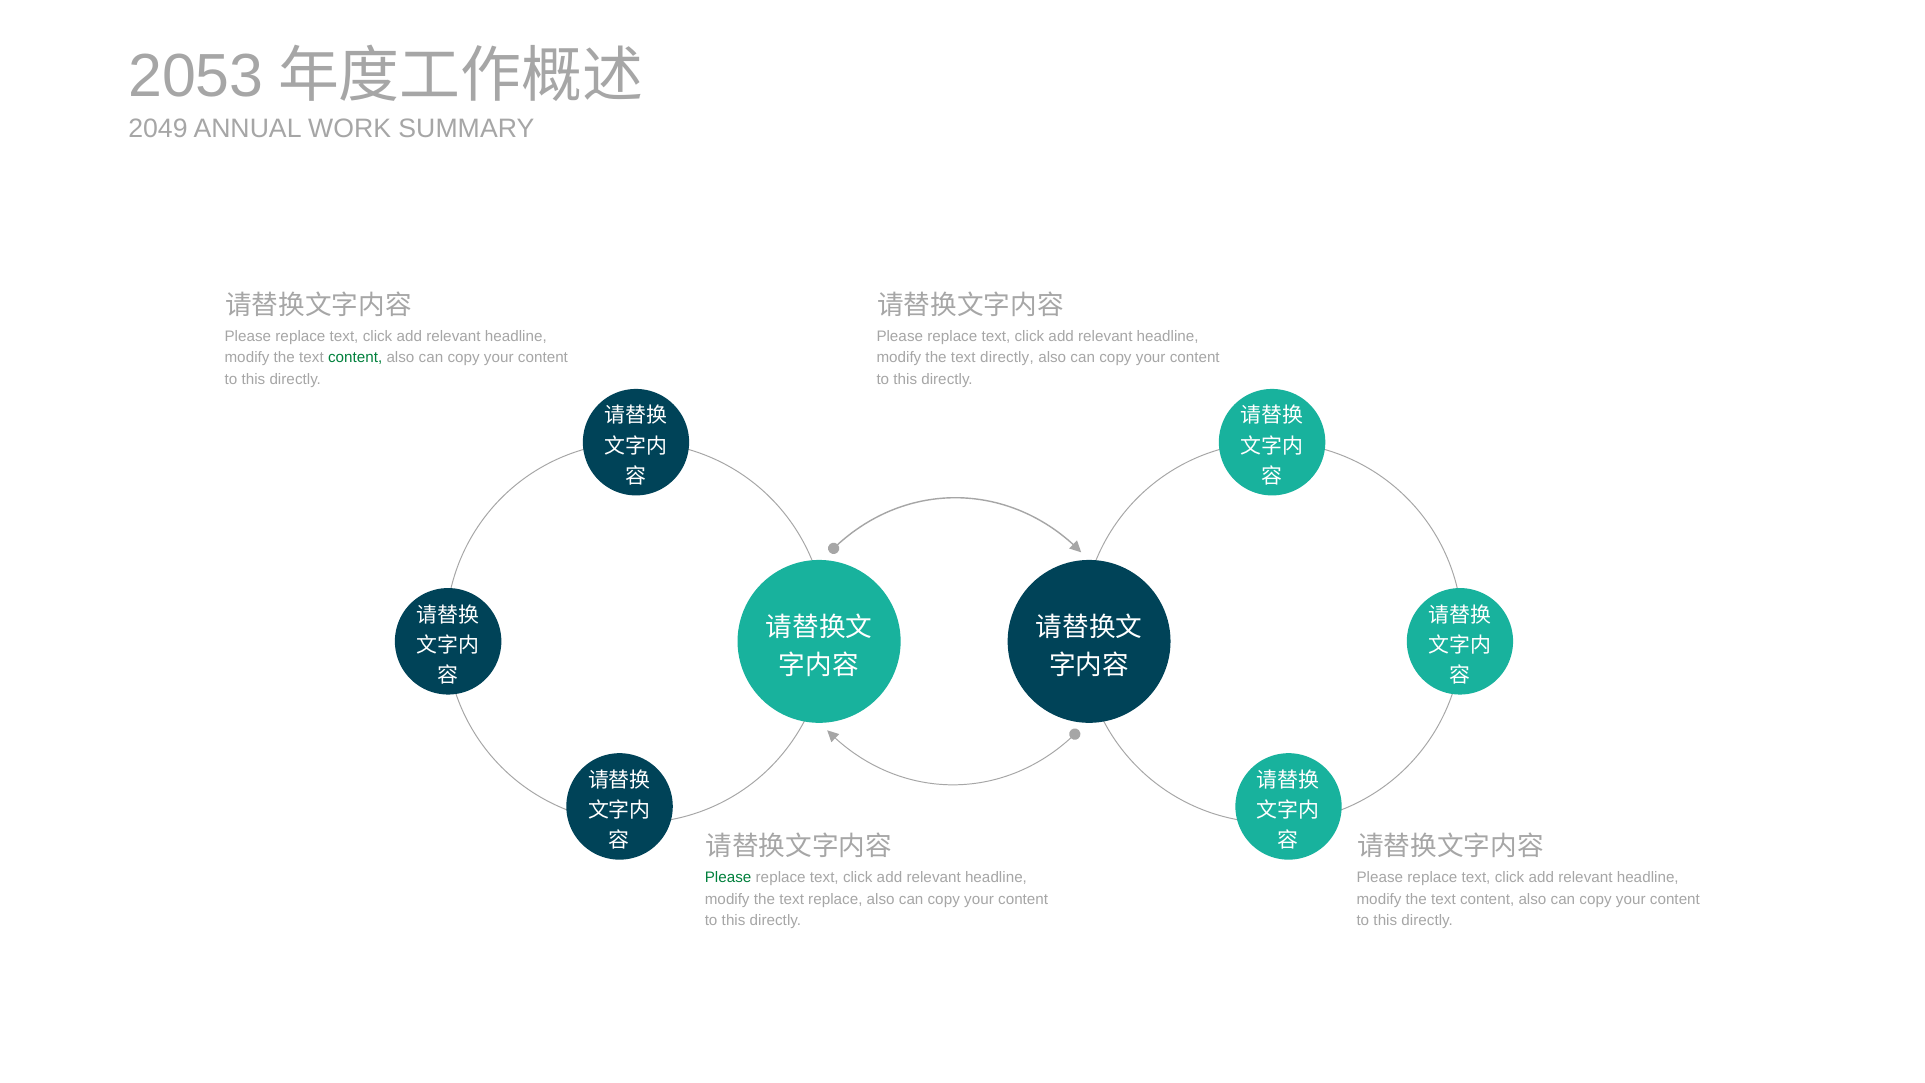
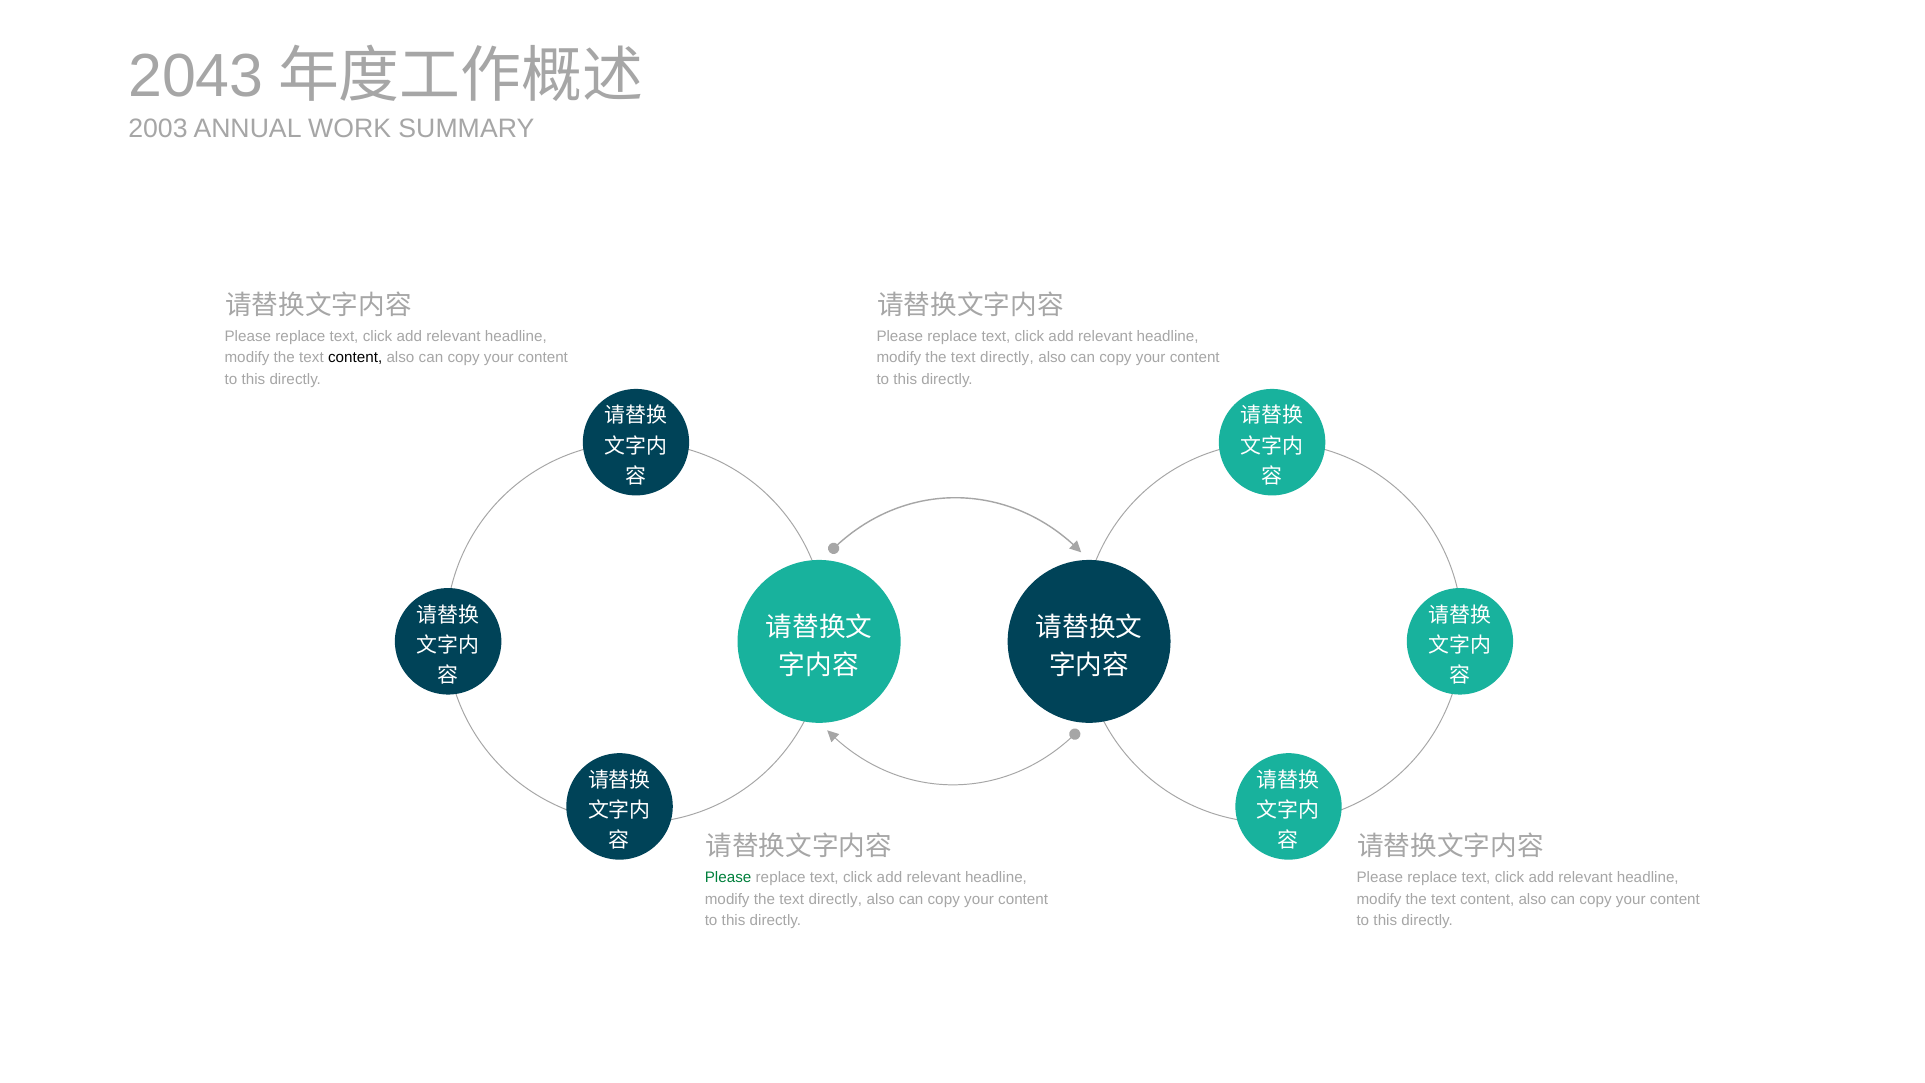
2053: 2053 -> 2043 (196, 76)
2049: 2049 -> 2003 (158, 129)
content colour: green -> black (355, 358)
replace: replace -> directly (835, 899)
